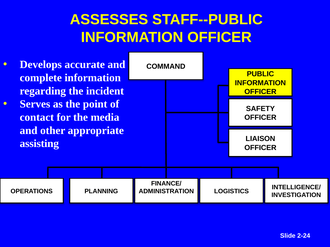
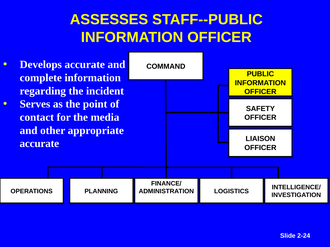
assisting: assisting -> accurate (39, 144)
